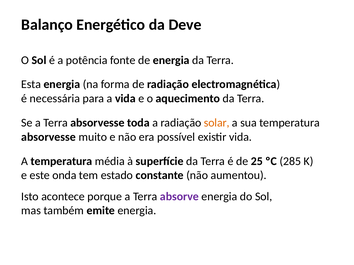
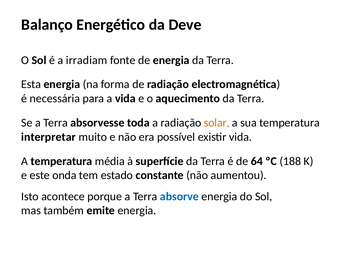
potência: potência -> irradiam (87, 60)
absorvesse: absorvesse -> interpretar (49, 137)
25: 25 -> 64 (257, 161)
285: 285 -> 188 (290, 161)
absorve colour: purple -> blue (179, 197)
